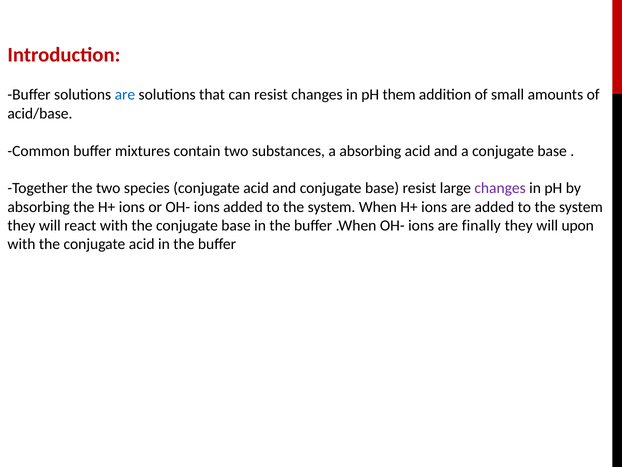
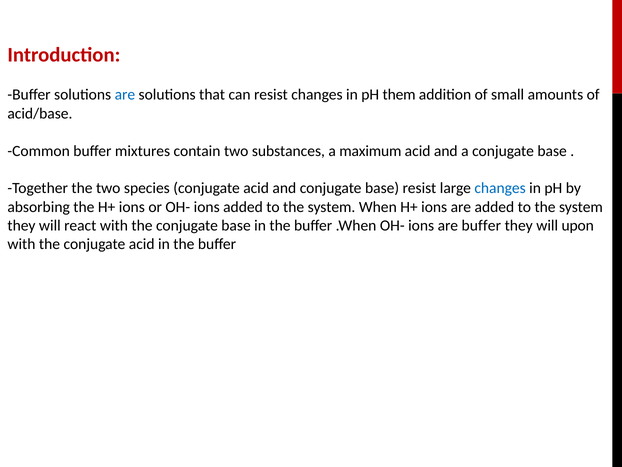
a absorbing: absorbing -> maximum (370, 151)
changes colour: purple -> blue (500, 188)
are finally: finally -> buffer (481, 225)
